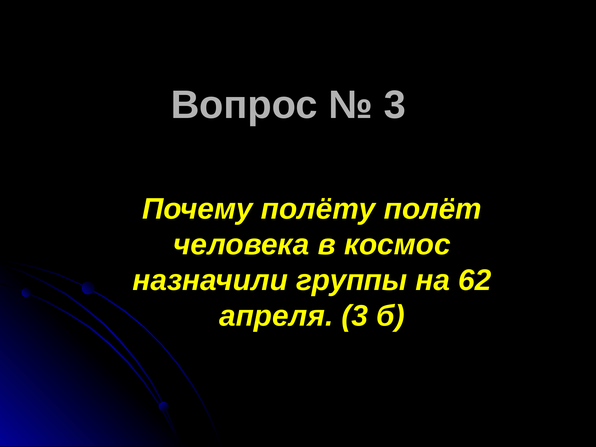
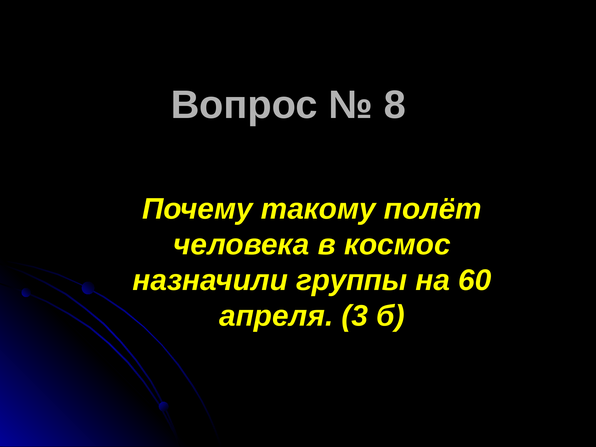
3: 3 -> 8 (395, 105)
полёту: полёту -> такому (318, 209)
62: 62 -> 60 (475, 280)
